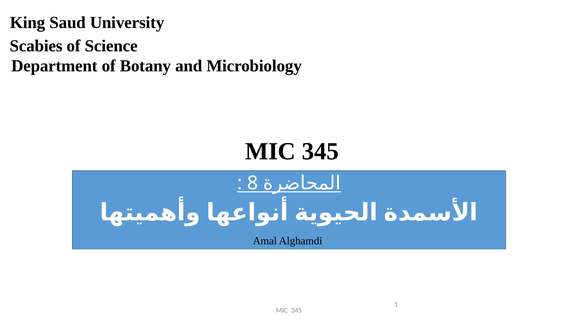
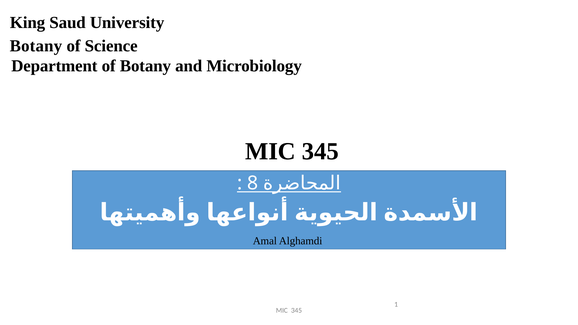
Scabies: Scabies -> Botany (36, 46)
